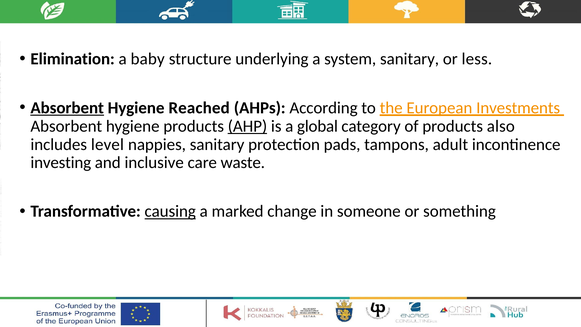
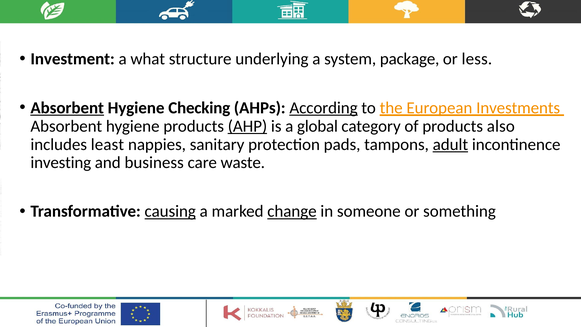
Elimination: Elimination -> Investment (73, 59)
baby: baby -> what (148, 59)
system sanitary: sanitary -> package (410, 59)
Reached: Reached -> Checking (199, 108)
According underline: none -> present (324, 108)
level: level -> least (107, 144)
adult underline: none -> present (450, 144)
inclusive: inclusive -> business (154, 163)
change underline: none -> present (292, 211)
